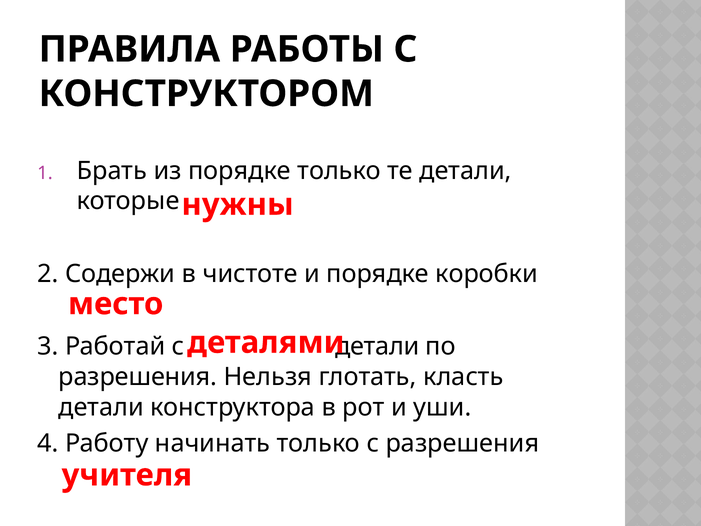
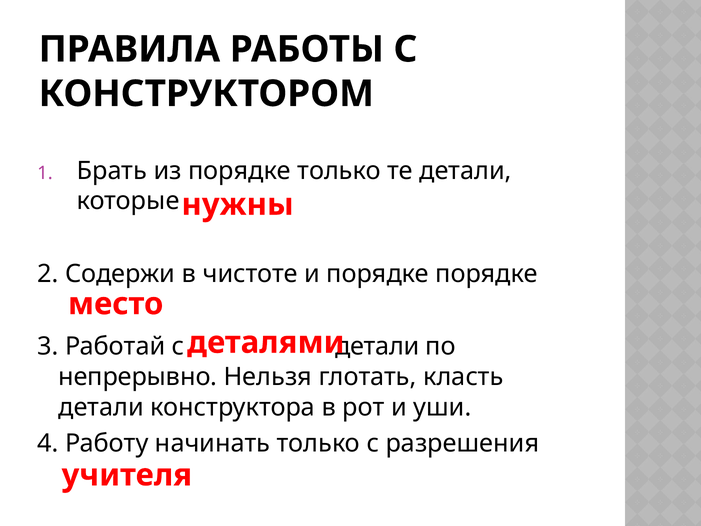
порядке коробки: коробки -> порядке (487, 274)
разрешения: разрешения -> непрерывно (138, 377)
